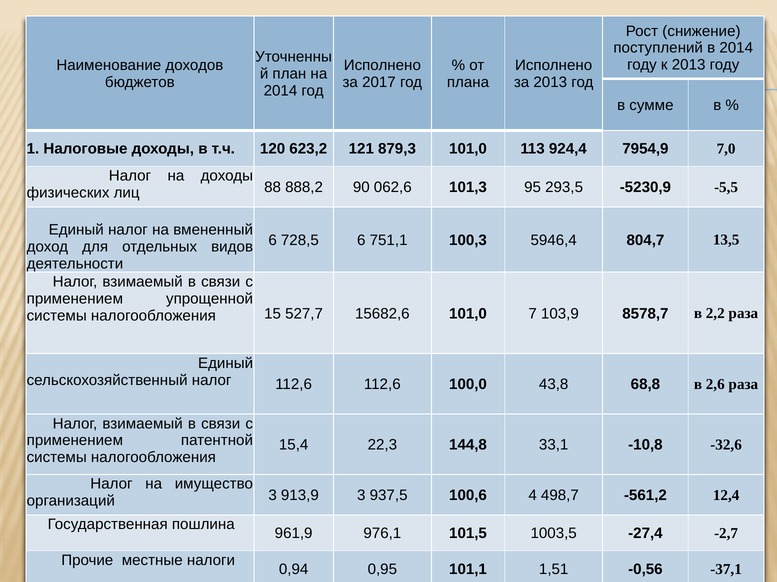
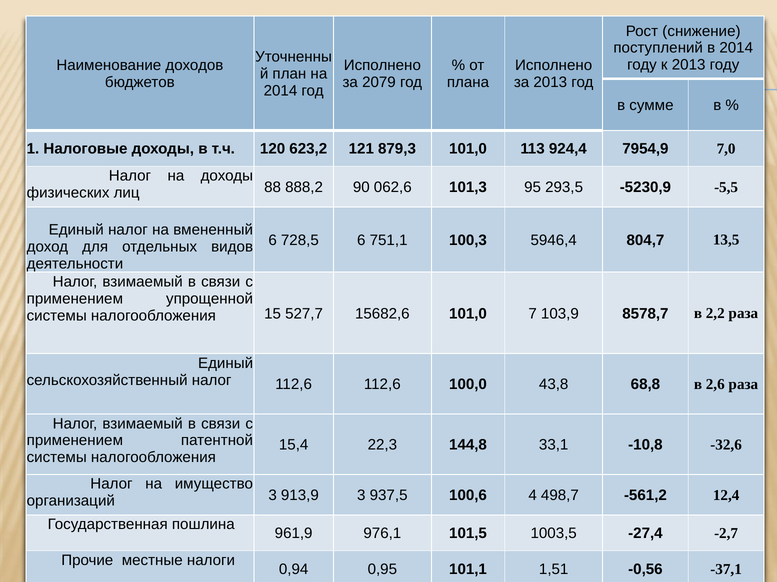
2017: 2017 -> 2079 (379, 82)
